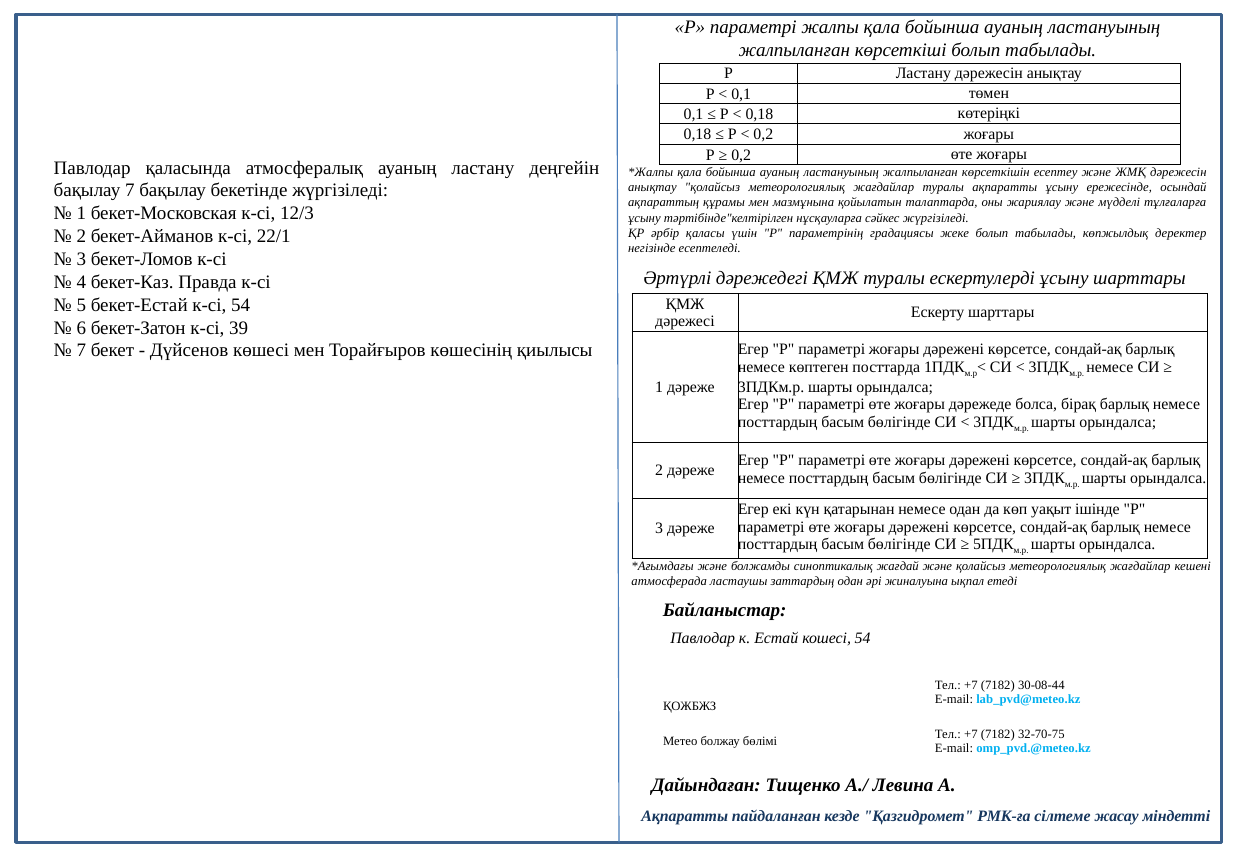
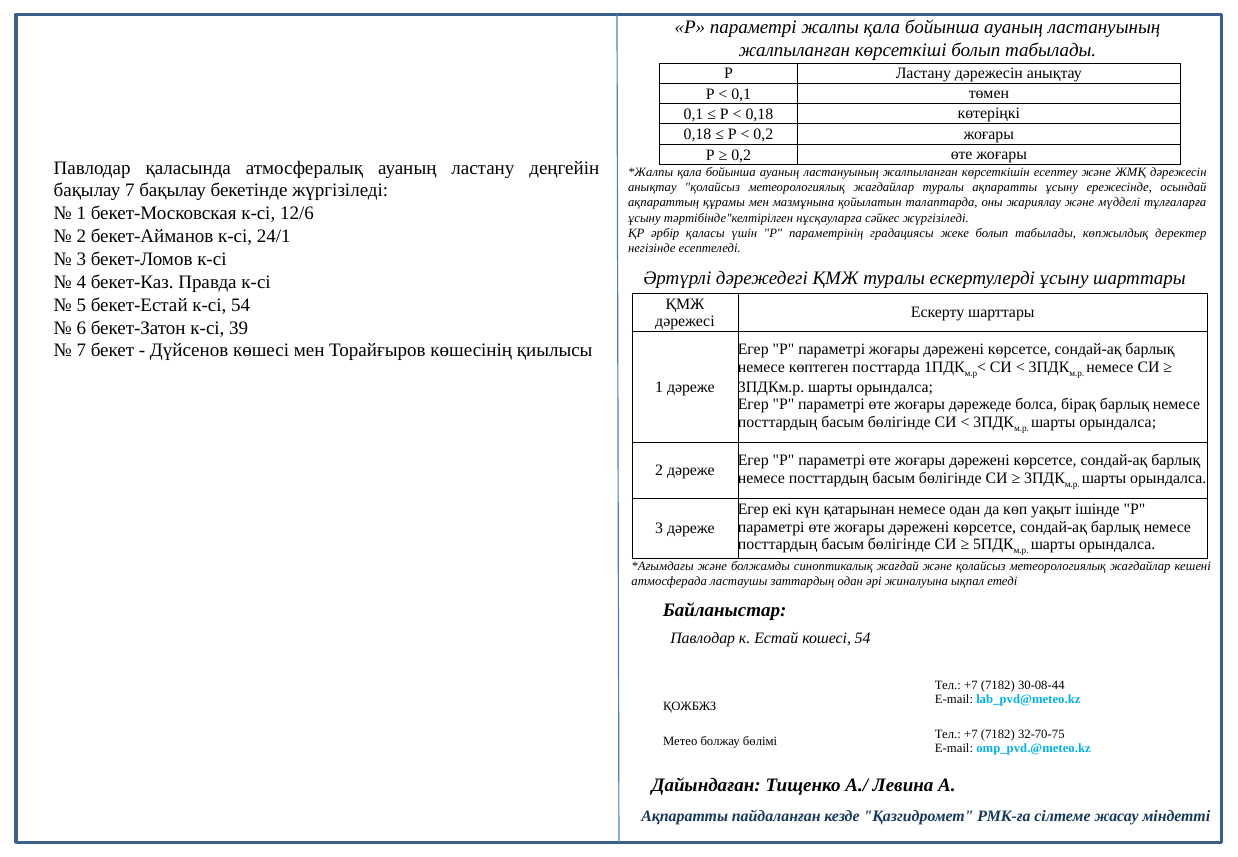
12/3: 12/3 -> 12/6 (297, 214)
22/1: 22/1 -> 24/1 (274, 236)
